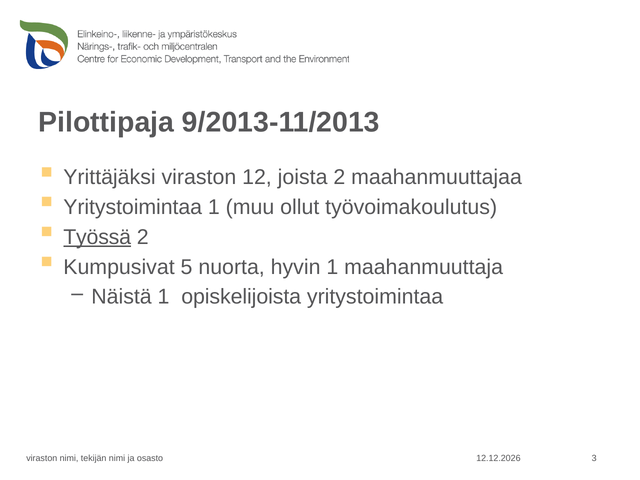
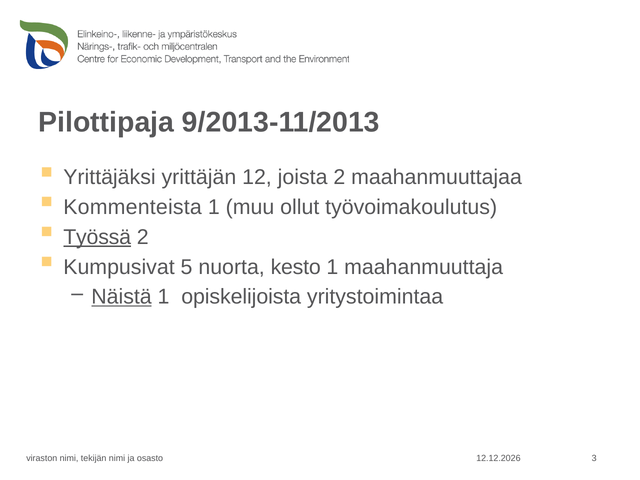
Yrittäjäksi viraston: viraston -> yrittäjän (199, 177)
Yritystoimintaa: Yritystoimintaa -> Kommenteista (133, 207)
hyvin: hyvin -> kesto (296, 267)
Näistä underline: none -> present (121, 297)
